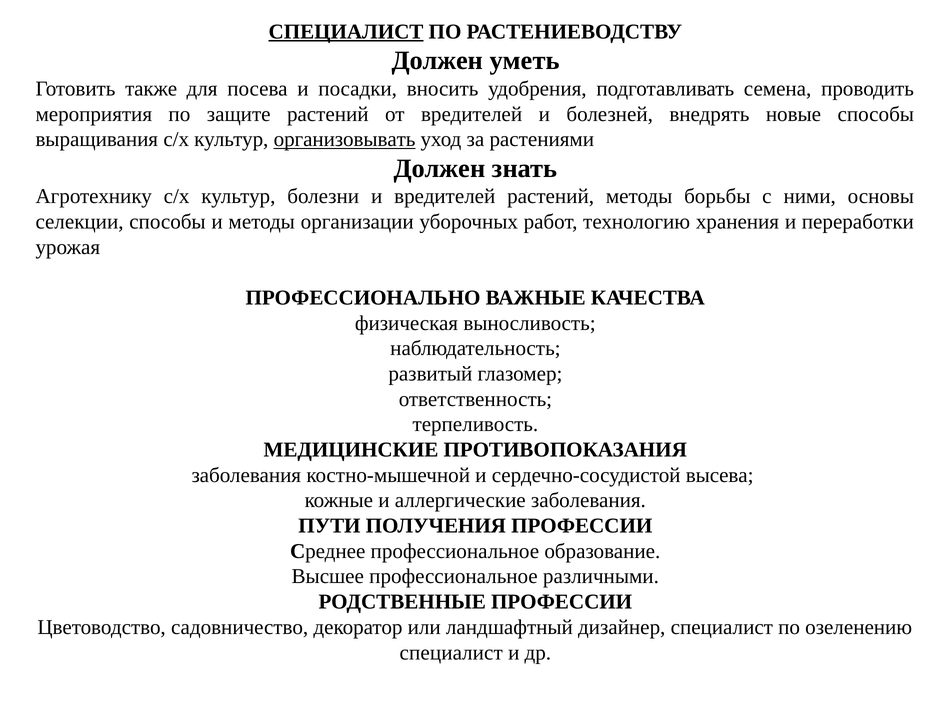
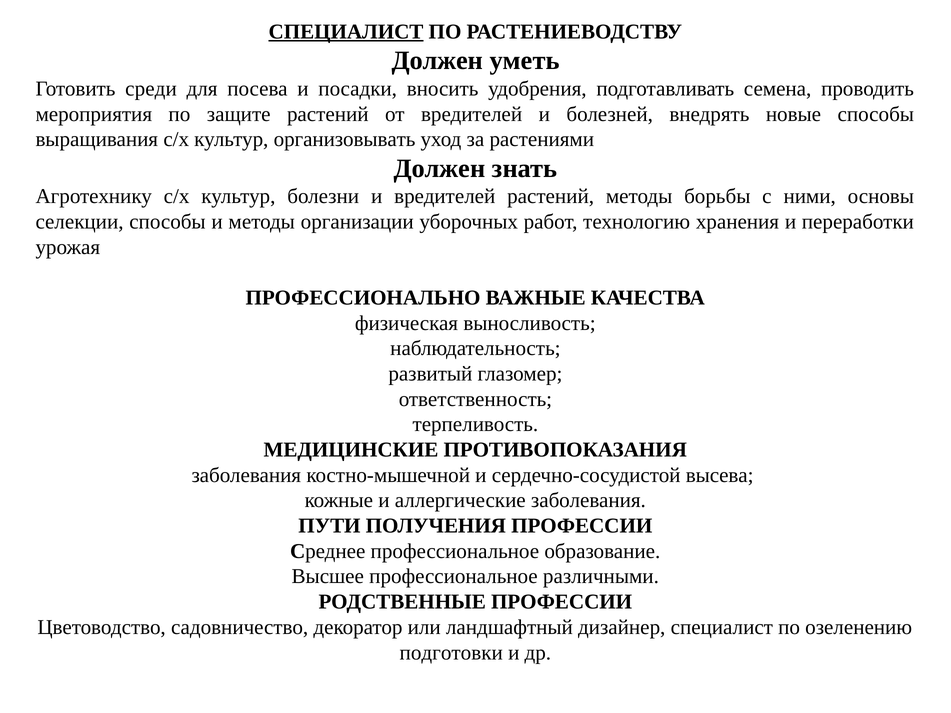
также: также -> среди (151, 89)
организовывать underline: present -> none (345, 139)
специалист: специалист -> подготовки (451, 653)
